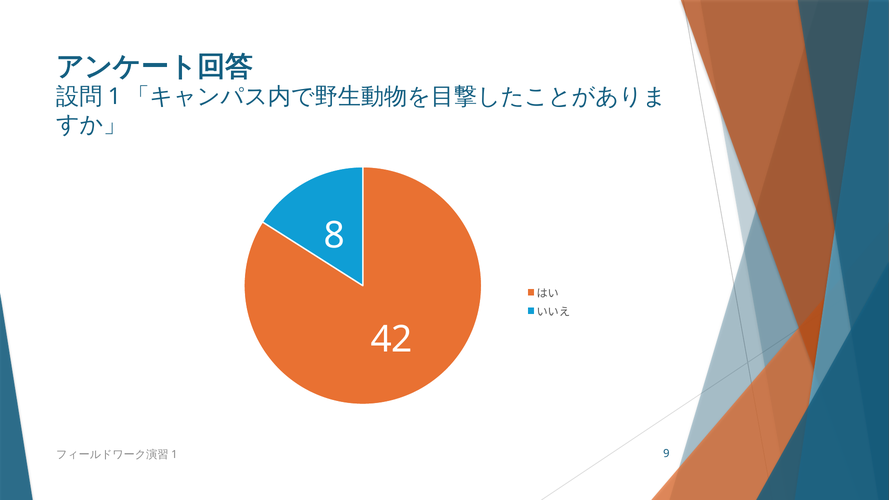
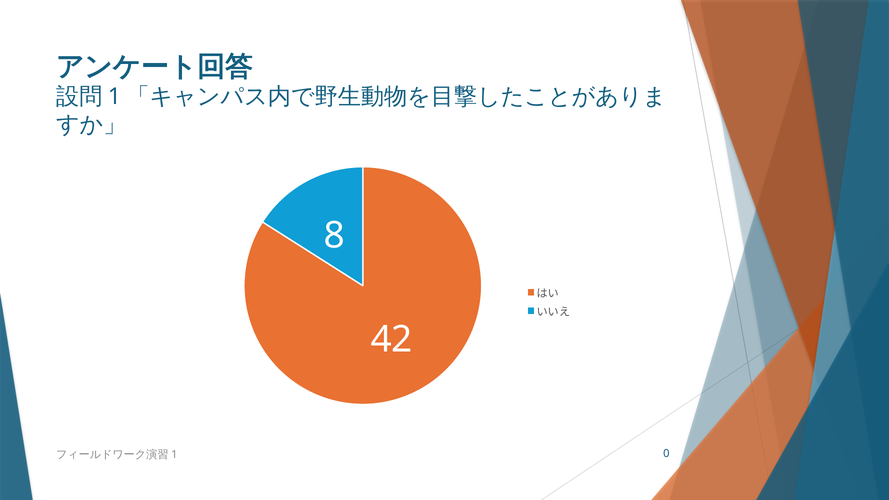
9: 9 -> 0 (666, 454)
